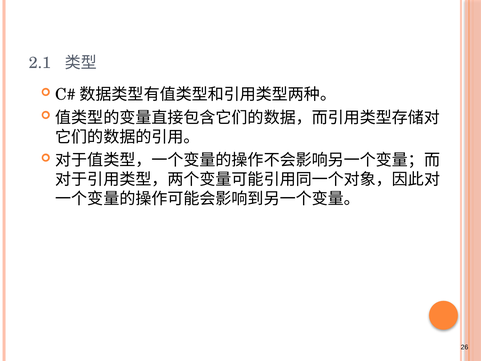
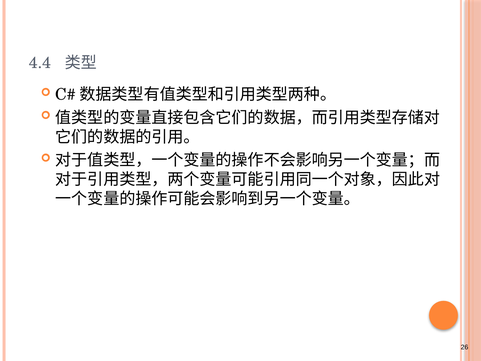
2.1: 2.1 -> 4.4 (40, 63)
